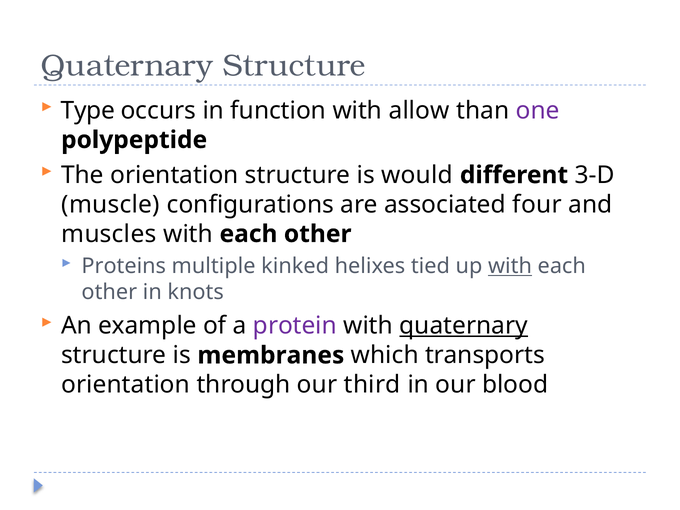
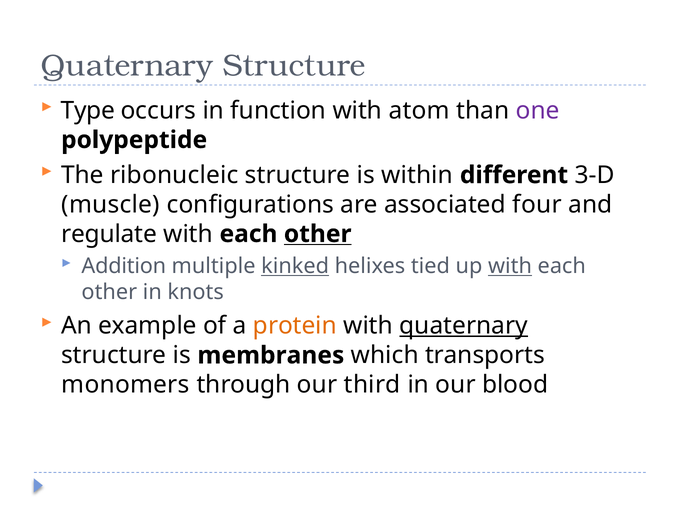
allow: allow -> atom (419, 110)
The orientation: orientation -> ribonucleic (174, 175)
would: would -> within (417, 175)
muscles: muscles -> regulate (109, 234)
other underline: none -> present (318, 234)
Proteins: Proteins -> Addition (124, 266)
kinked underline: none -> present (295, 266)
protein colour: purple -> orange (295, 326)
orientation: orientation -> monomers (126, 385)
